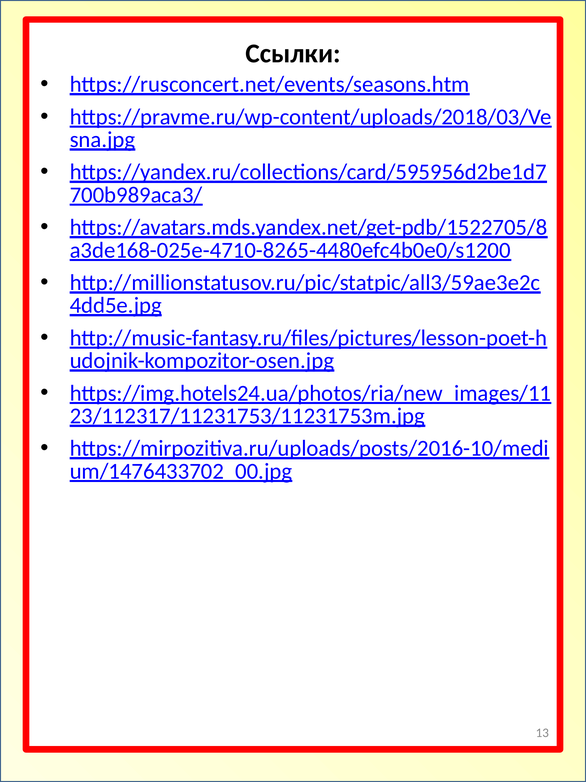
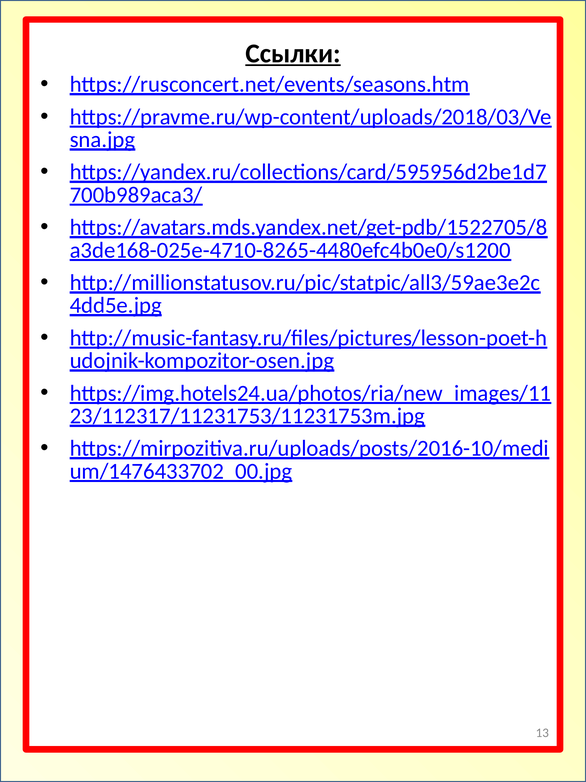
Ссылки underline: none -> present (293, 53)
